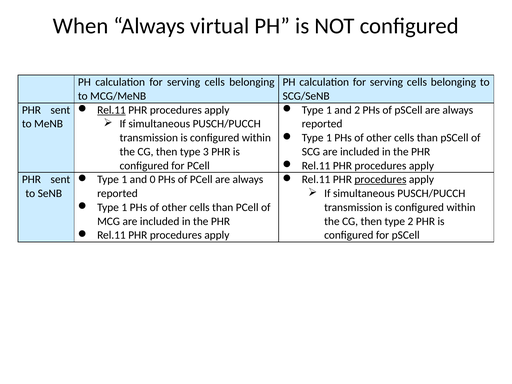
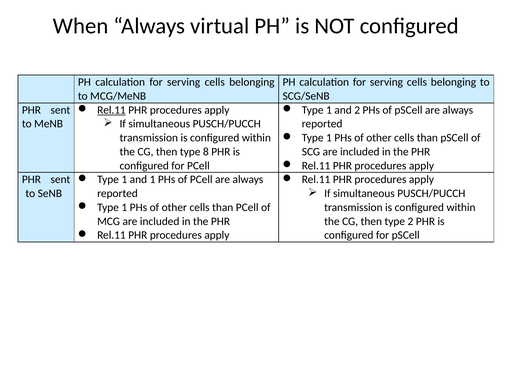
3: 3 -> 8 (206, 152)
and 0: 0 -> 1 (153, 180)
procedures underline: present -> none (380, 180)
